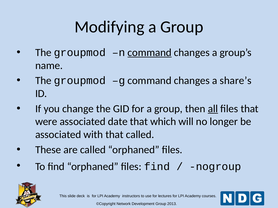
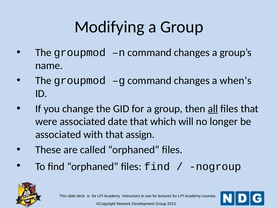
command underline: present -> none (150, 53)
share’s: share’s -> when’s (236, 81)
that called: called -> assign (140, 135)
